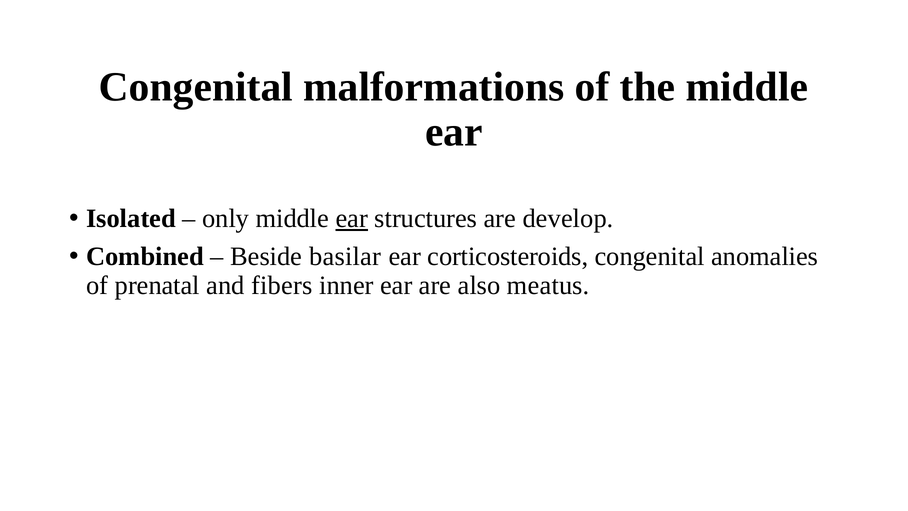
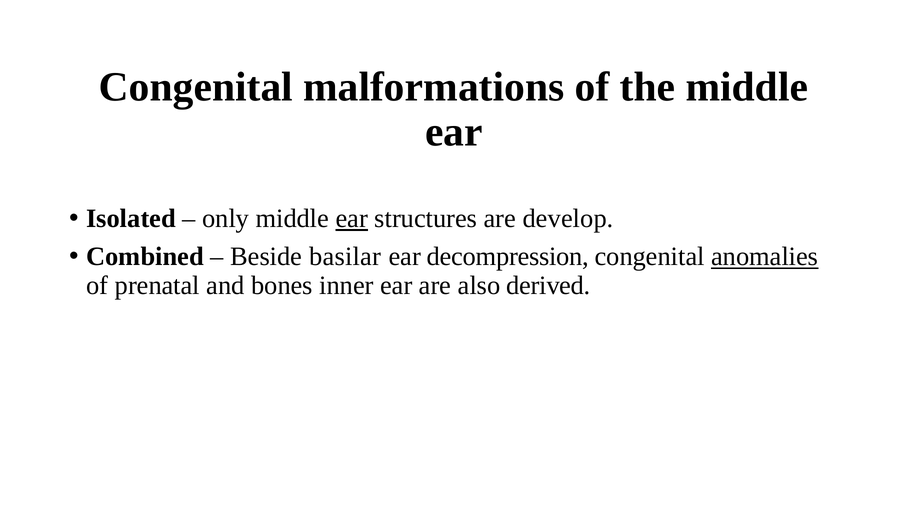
corticosteroids: corticosteroids -> decompression (508, 257)
anomalies underline: none -> present (765, 257)
fibers: fibers -> bones (282, 285)
meatus: meatus -> derived (548, 285)
